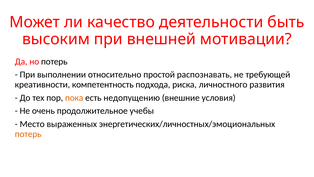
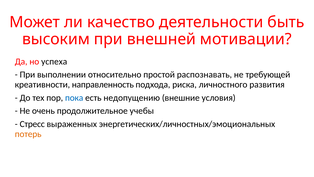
но потерь: потерь -> успеха (54, 61)
компетентность: компетентность -> направленность (103, 84)
пока colour: orange -> blue (74, 98)
Место: Место -> Стресс (32, 124)
